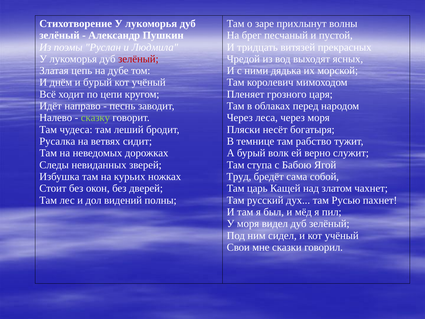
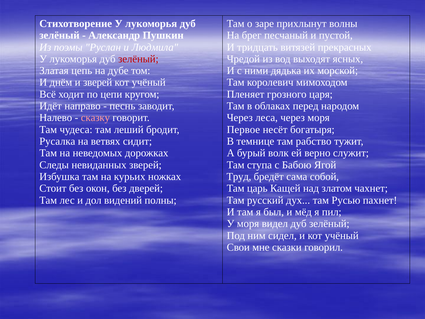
и бурый: бурый -> зверей (98, 82)
сказку colour: light green -> pink (95, 118)
Пляски: Пляски -> Первое (243, 129)
